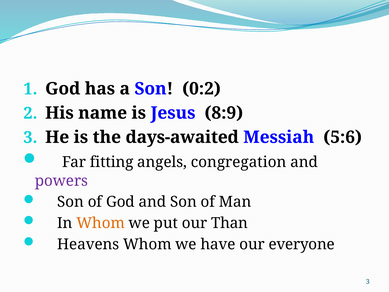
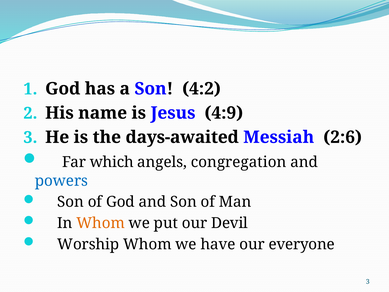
0:2: 0:2 -> 4:2 (201, 89)
8:9: 8:9 -> 4:9 (224, 113)
5:6: 5:6 -> 2:6 (343, 137)
fitting: fitting -> which (112, 162)
powers colour: purple -> blue (61, 181)
Than: Than -> Devil (230, 223)
Heavens: Heavens -> Worship (88, 244)
